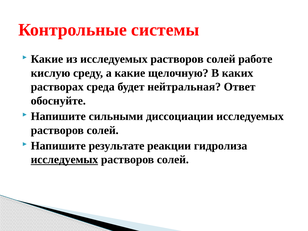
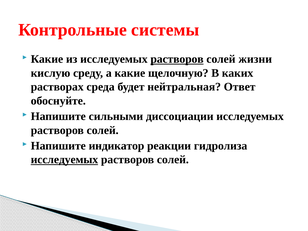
растворов underline: none -> present (177, 59)
работе: работе -> жизни (255, 59)
результате: результате -> индикатор (117, 146)
